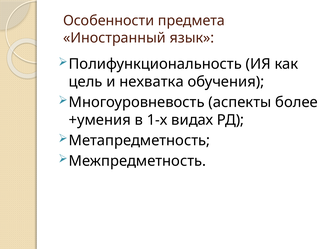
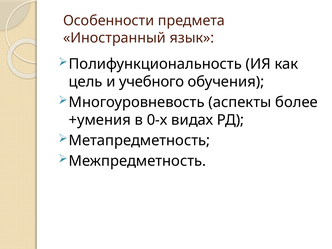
нехватка: нехватка -> учебного (152, 82)
1-х: 1-х -> 0-х (157, 120)
